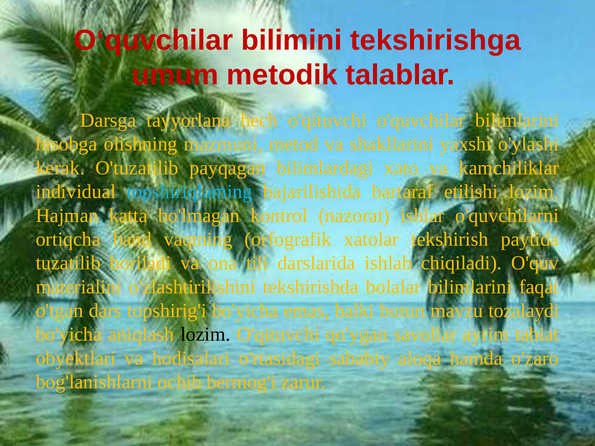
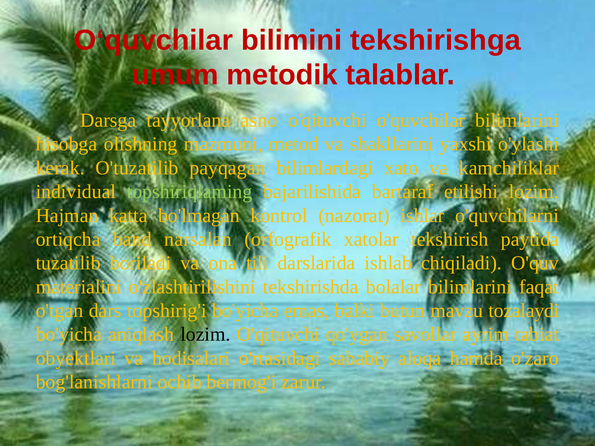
hech: hech -> asno (259, 120)
topshiriqlaming colour: light blue -> light green (190, 192)
vaqtning: vaqtning -> narsalan (198, 239)
